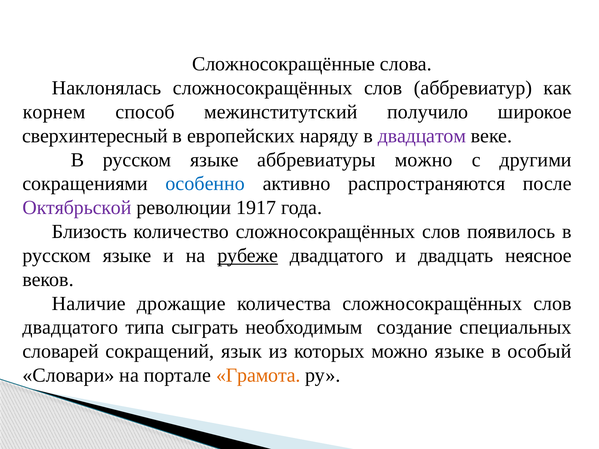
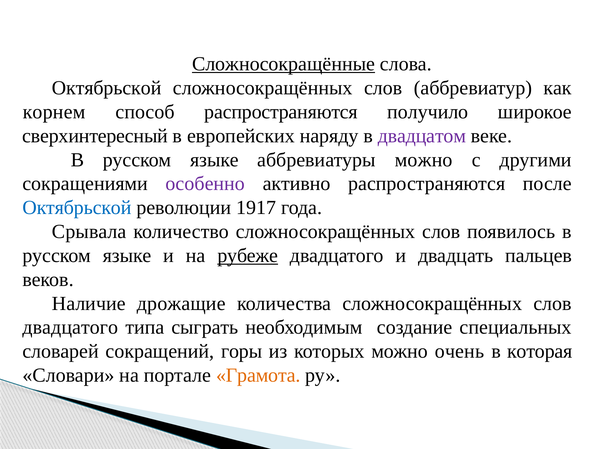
Сложносокращённые underline: none -> present (284, 64)
Наклонялась: Наклонялась -> Октябрьской (107, 88)
способ межинститутский: межинститутский -> распространяются (281, 112)
особенно colour: blue -> purple (205, 184)
Октябрьской colour: purple -> blue (77, 208)
Близость: Близость -> Срывала (89, 232)
неясное: неясное -> пальцев (538, 256)
язык: язык -> горы (242, 352)
можно языке: языке -> очень (460, 352)
особый: особый -> которая (540, 352)
